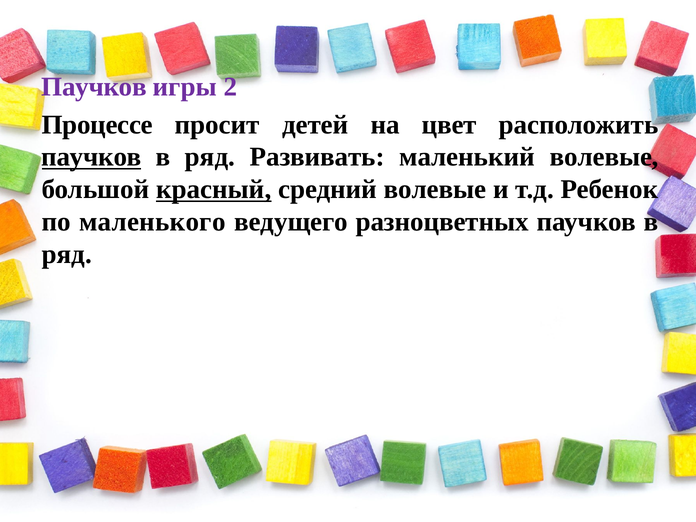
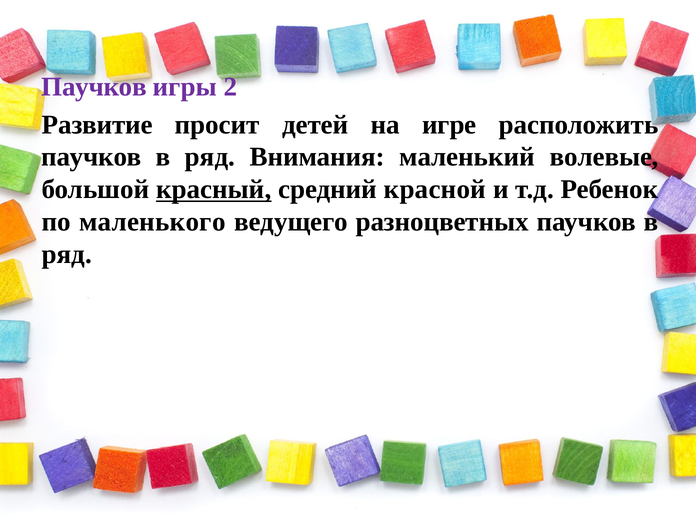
Процессе: Процессе -> Развитие (97, 125)
цвет: цвет -> игре (449, 125)
паучков underline: present -> none (91, 157)
Развивать: Развивать -> Внимания (317, 157)
средний волевые: волевые -> красной (435, 189)
